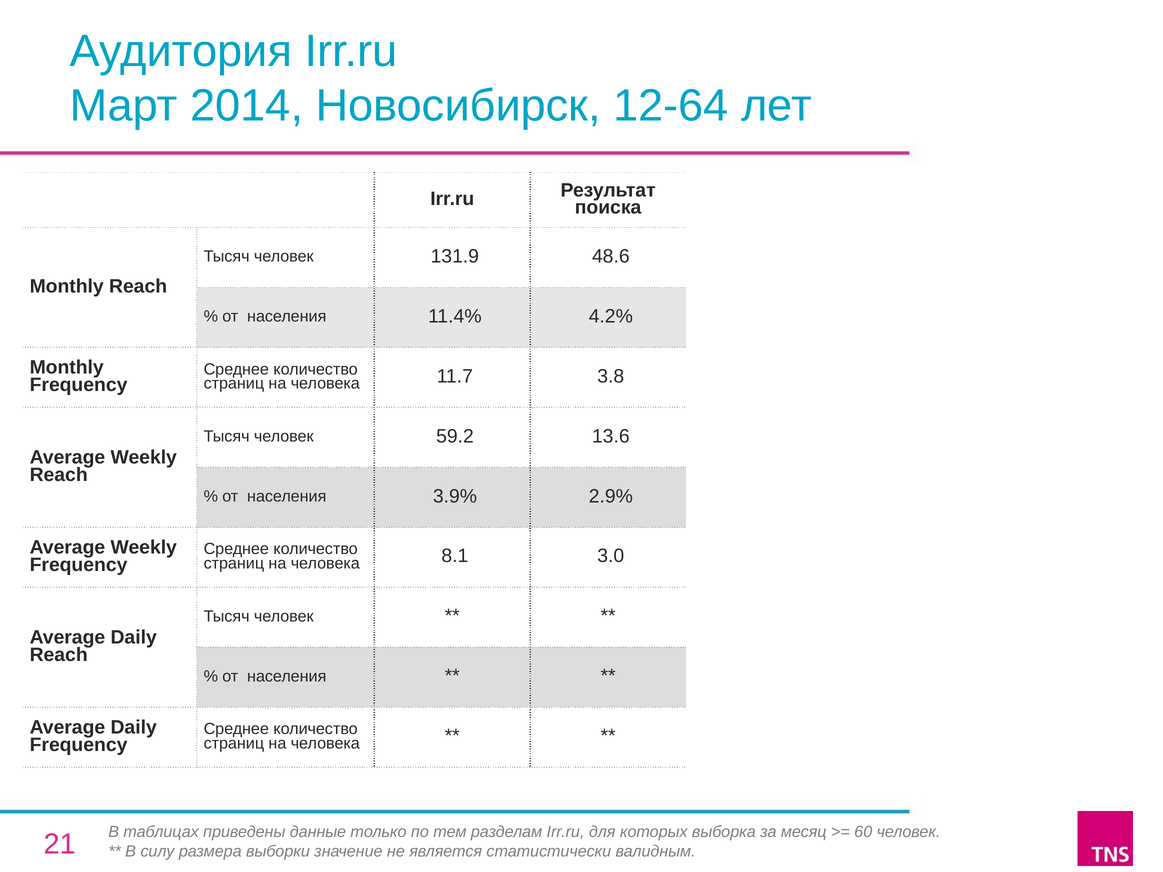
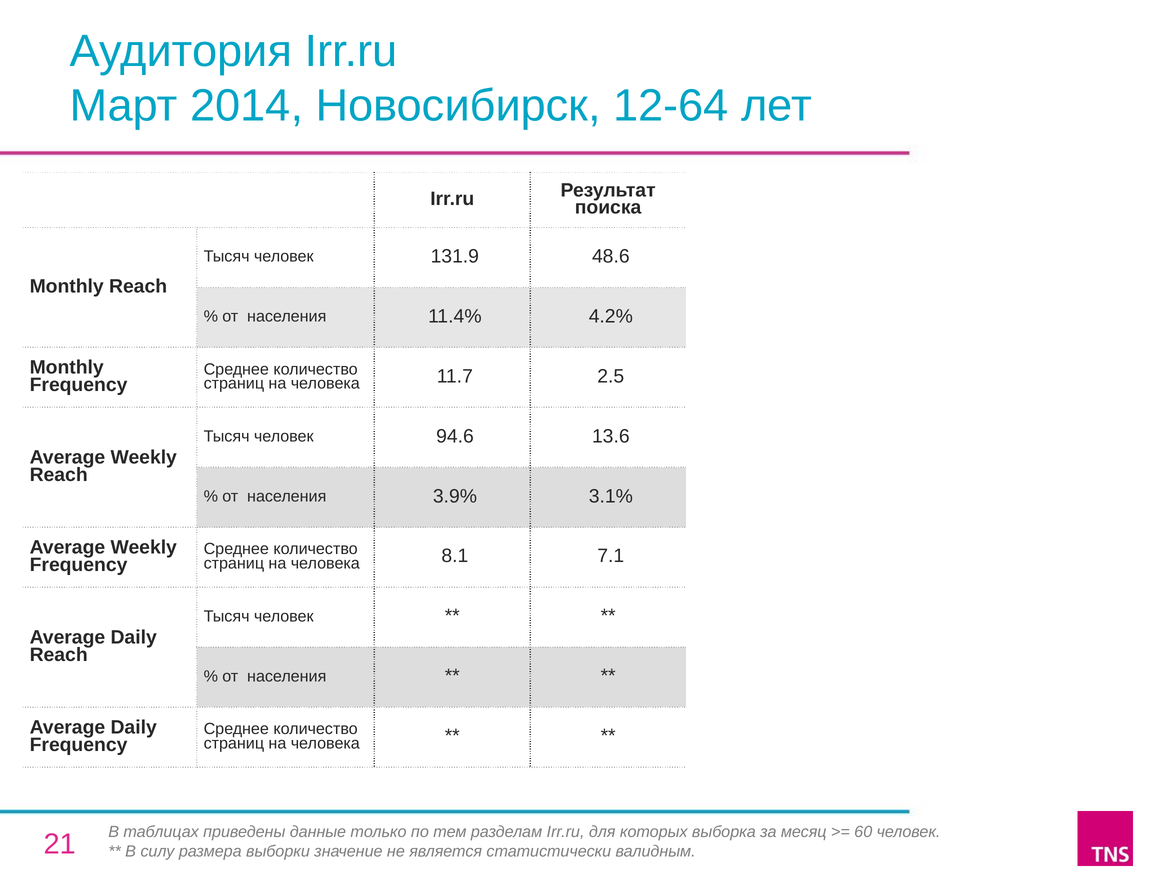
3.8: 3.8 -> 2.5 (611, 376)
59.2: 59.2 -> 94.6 (455, 436)
2.9%: 2.9% -> 3.1% (611, 496)
3.0: 3.0 -> 7.1 (611, 556)
